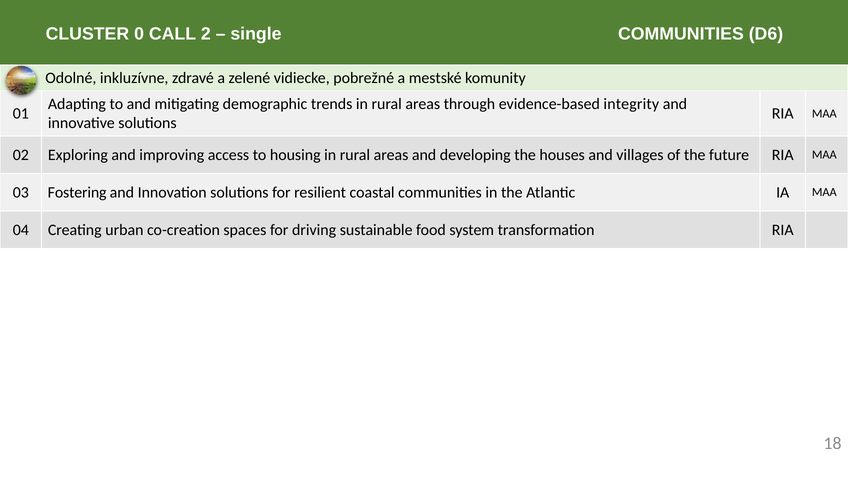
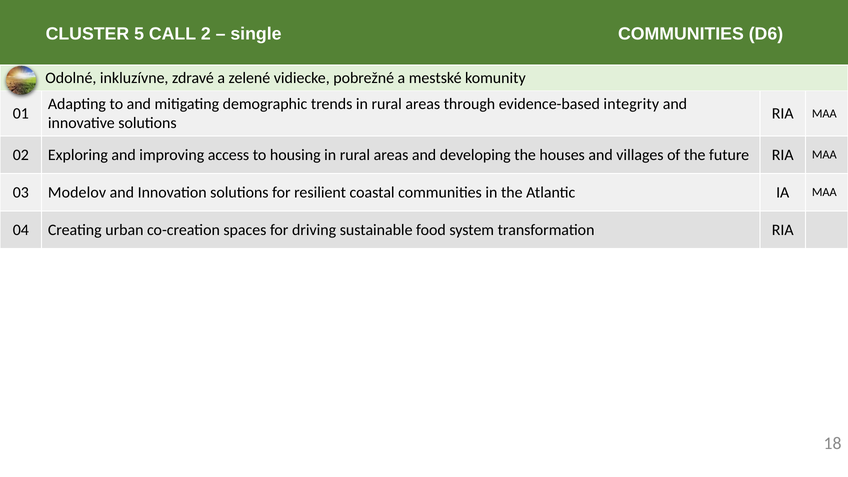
0: 0 -> 5 (139, 34)
Fostering: Fostering -> Modelov (77, 192)
